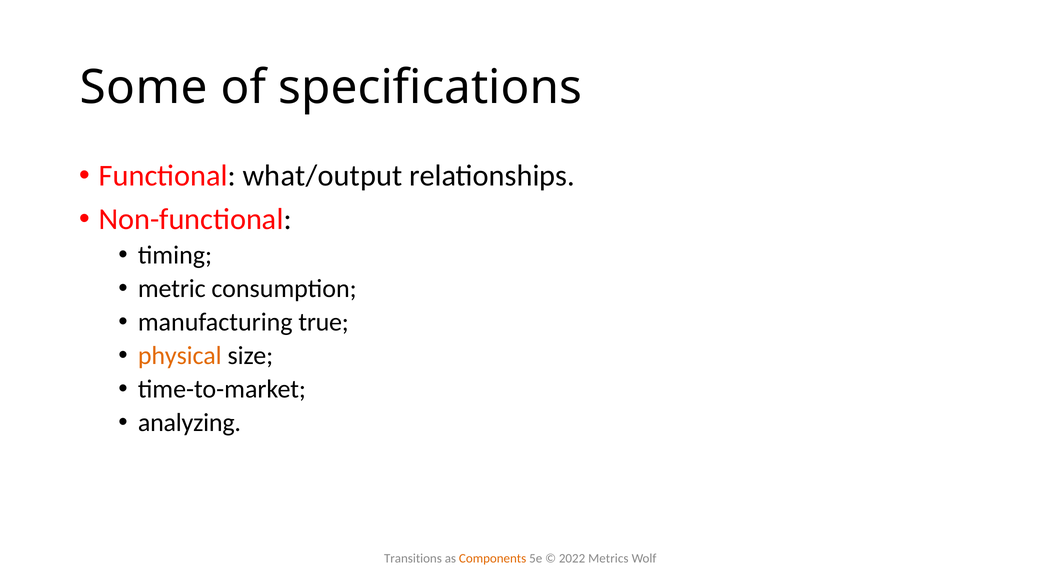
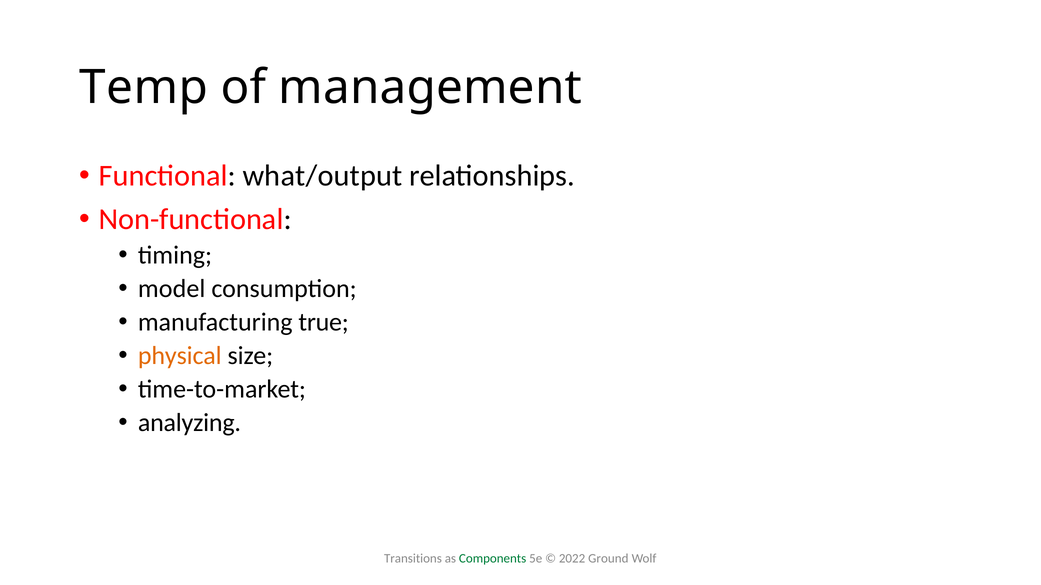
Some: Some -> Temp (144, 87)
specifications: specifications -> management (430, 87)
metric: metric -> model (172, 289)
Components colour: orange -> green (493, 559)
Metrics: Metrics -> Ground (608, 559)
